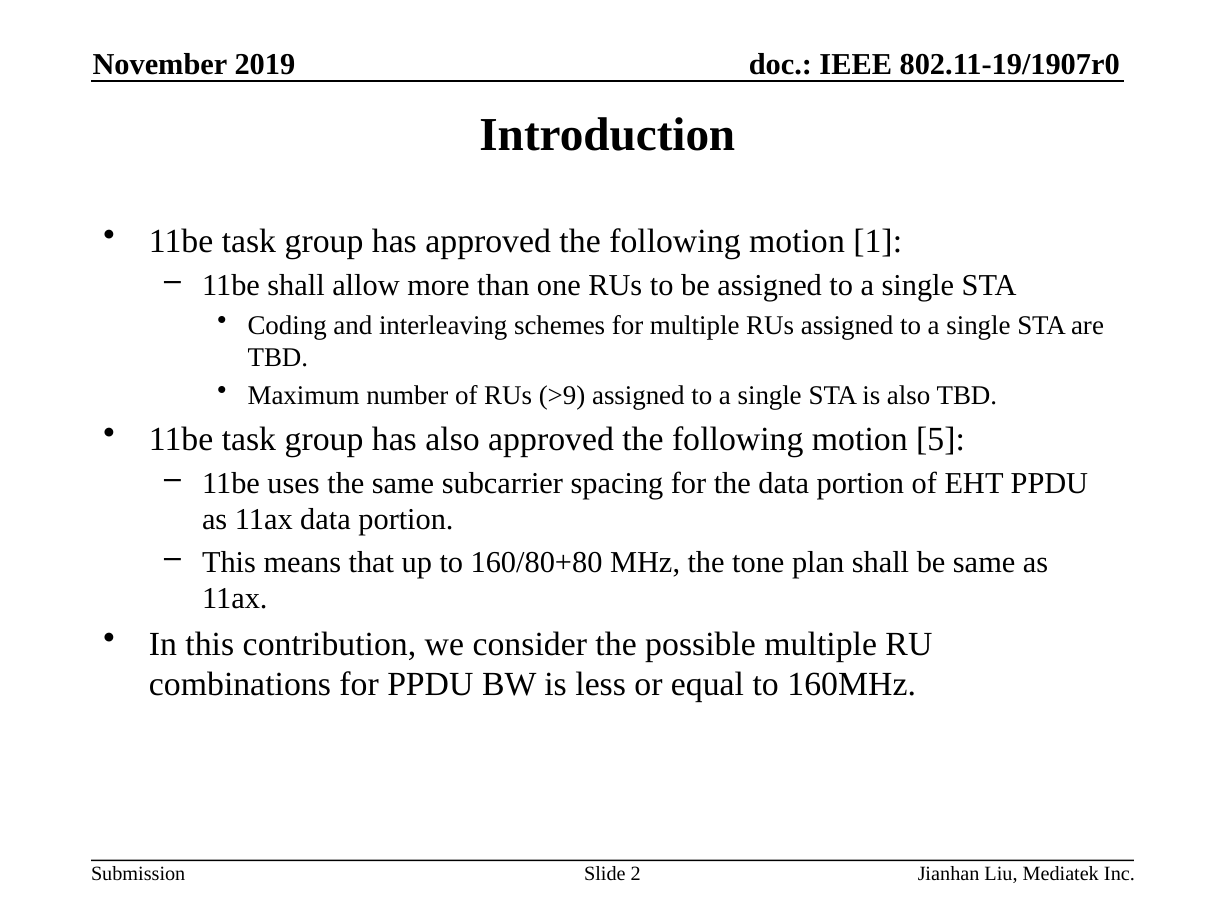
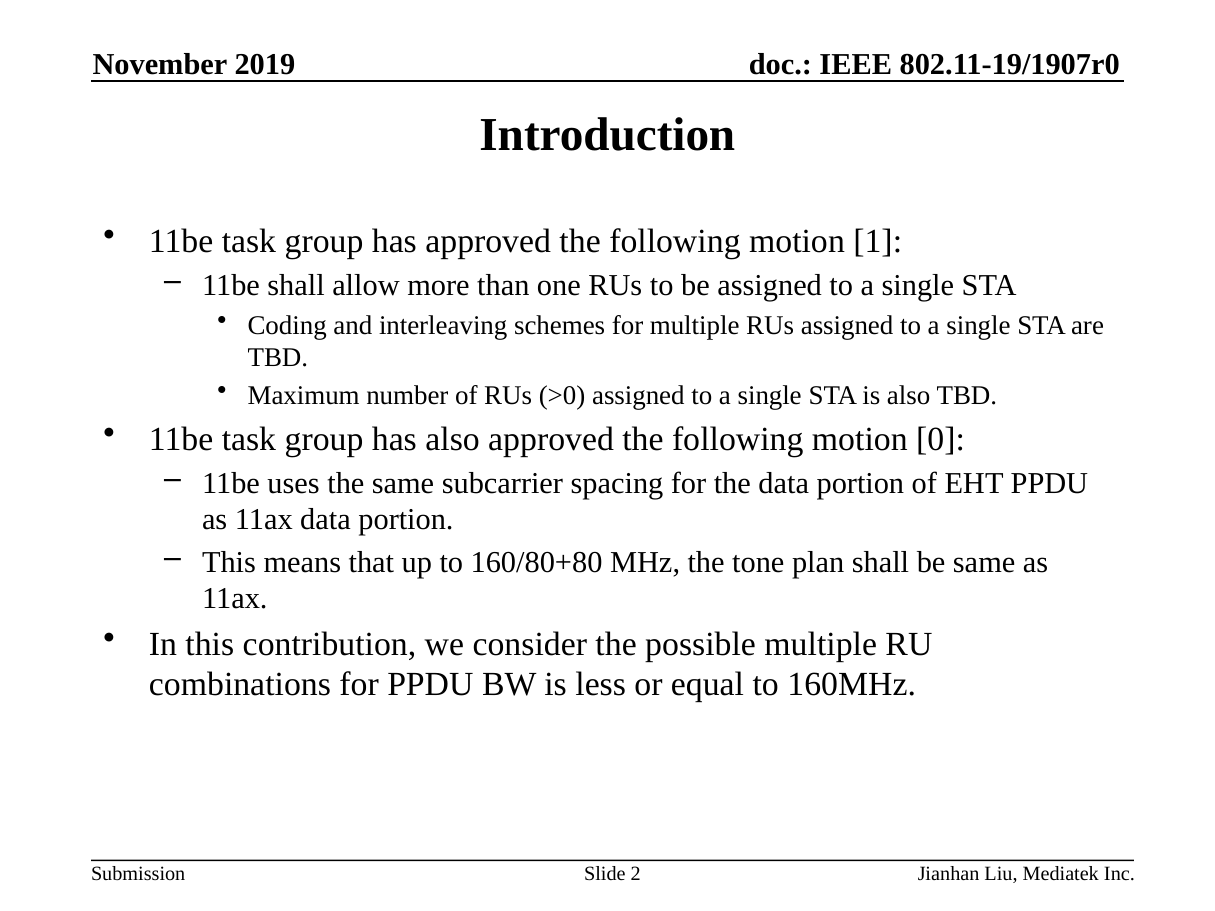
>9: >9 -> >0 (562, 395)
5: 5 -> 0 (940, 439)
